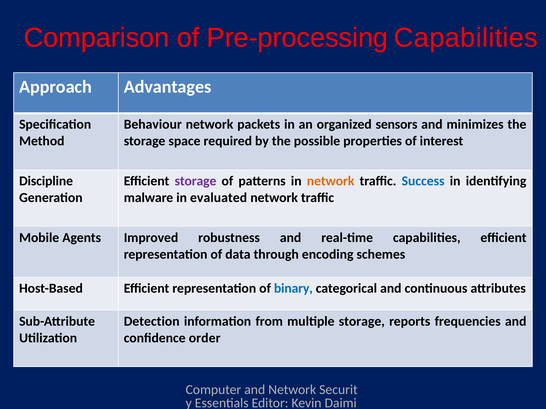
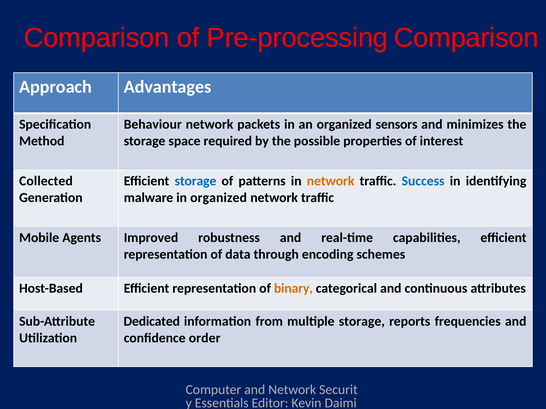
Pre-processing Capabilities: Capabilities -> Comparison (466, 38)
Discipline: Discipline -> Collected (46, 181)
storage colour: purple -> blue (195, 181)
in evaluated: evaluated -> organized (219, 198)
binary colour: blue -> orange (293, 289)
Detection: Detection -> Dedicated (152, 322)
